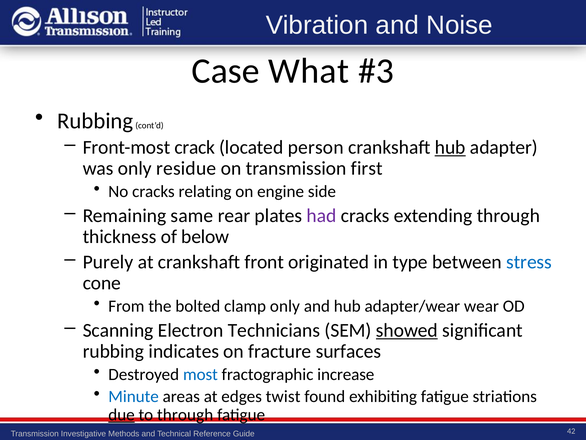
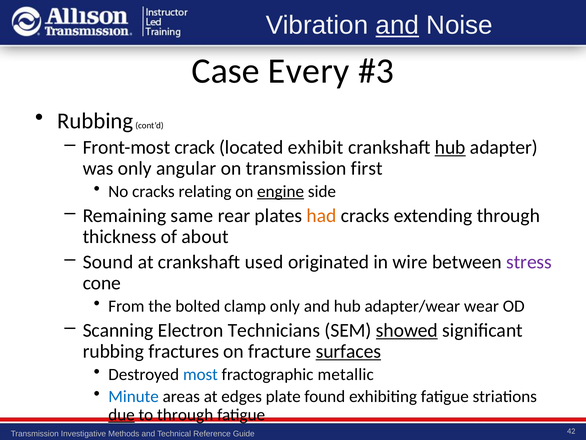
and underline: none -> present (397, 25)
What: What -> Every (309, 71)
person: person -> exhibit (316, 147)
residue: residue -> angular (186, 168)
engine underline: none -> present (281, 191)
had colour: purple -> orange (322, 215)
below: below -> about (205, 237)
Purely: Purely -> Sound (108, 262)
front: front -> used (264, 262)
type: type -> wire (410, 262)
stress colour: blue -> purple (529, 262)
indicates: indicates -> fractures (184, 351)
surfaces underline: none -> present (348, 351)
increase: increase -> metallic (346, 374)
twist: twist -> plate (283, 396)
